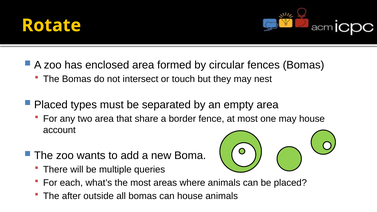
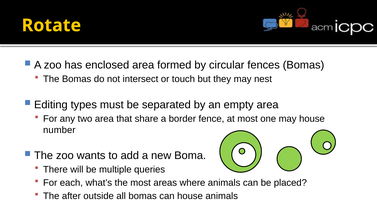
Placed: Placed -> Editing (51, 105)
account: account -> number (59, 130)
